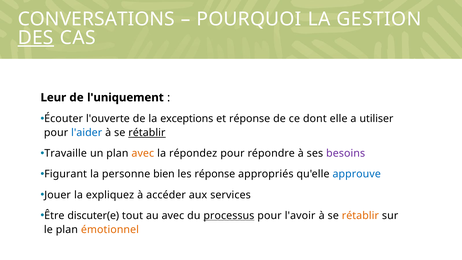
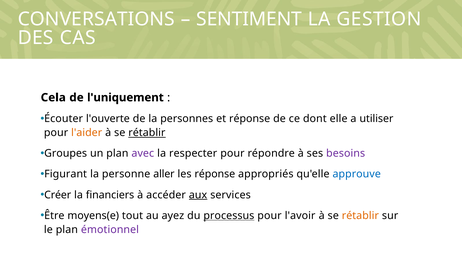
POURQUOI: POURQUOI -> SENTIMENT (249, 19)
DES underline: present -> none (36, 38)
Leur: Leur -> Cela (53, 97)
exceptions: exceptions -> personnes (187, 119)
l'aider colour: blue -> orange (87, 133)
Travaille: Travaille -> Groupes (66, 153)
avec colour: orange -> purple (143, 153)
répondez: répondez -> respecter (193, 153)
bien: bien -> aller (164, 174)
Jouer: Jouer -> Créer (58, 195)
expliquez: expliquez -> financiers (110, 195)
aux underline: none -> present (198, 195)
discuter(e: discuter(e -> moyens(e (93, 215)
au avec: avec -> ayez (173, 215)
émotionnel colour: orange -> purple (110, 229)
